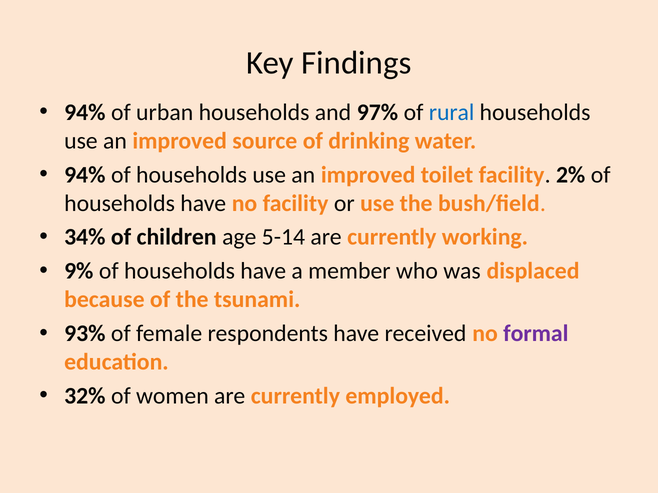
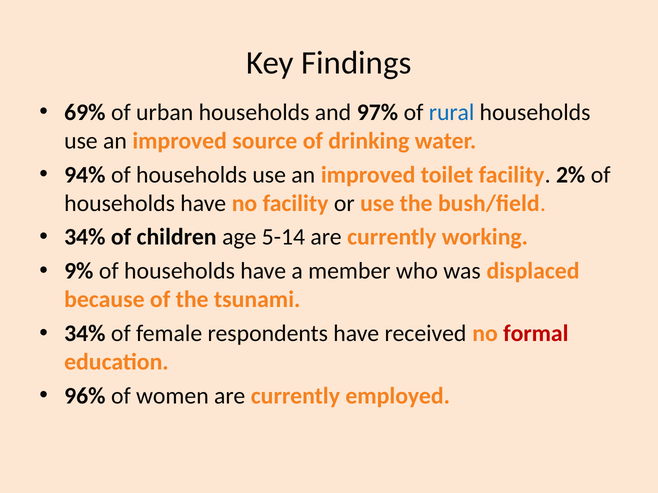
94%: 94% -> 69% (85, 112)
93%: 93% -> 34% (85, 334)
formal colour: purple -> red (536, 334)
32%: 32% -> 96% (85, 396)
